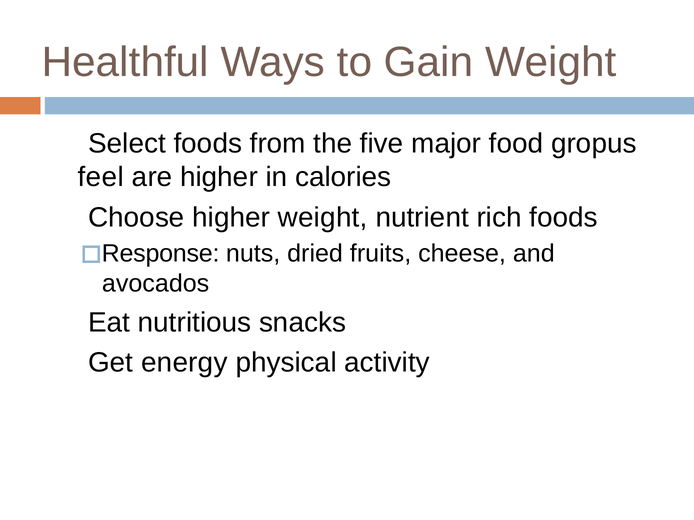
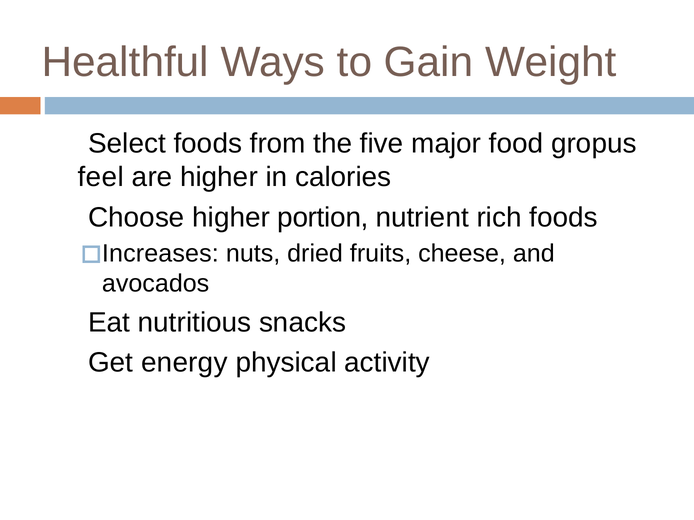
higher weight: weight -> portion (323, 218)
Response: Response -> Increases (160, 254)
